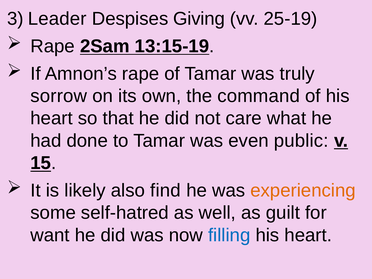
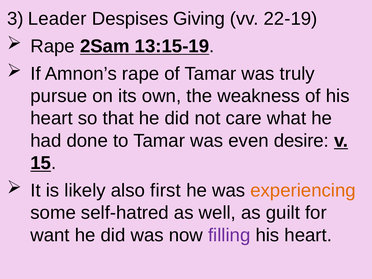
25-19: 25-19 -> 22-19 (291, 19)
sorrow: sorrow -> pursue (59, 96)
command: command -> weakness (259, 96)
public: public -> desire (301, 141)
find: find -> first (166, 190)
filling colour: blue -> purple (229, 235)
